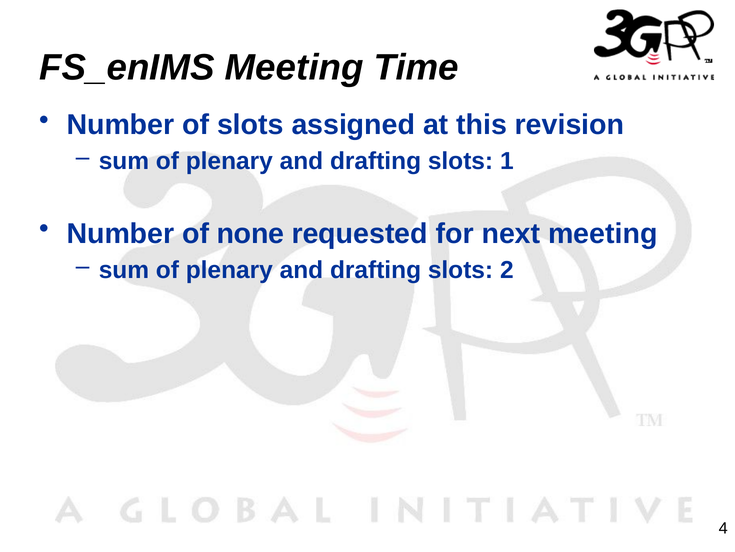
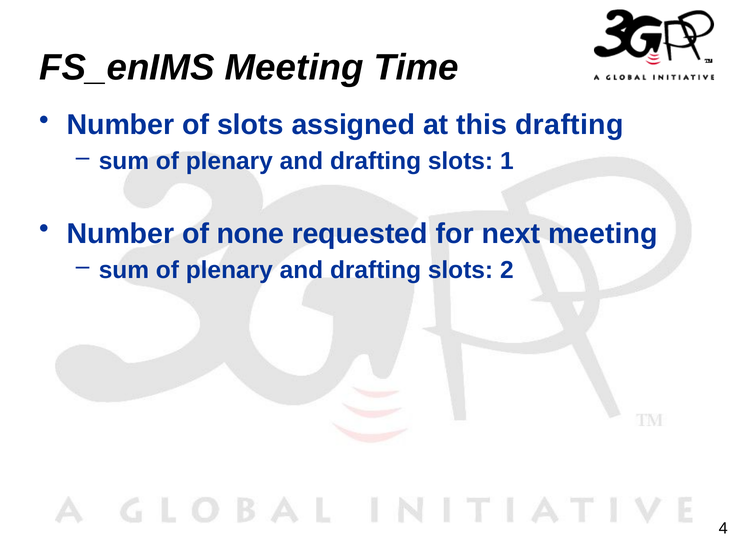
this revision: revision -> drafting (569, 125)
